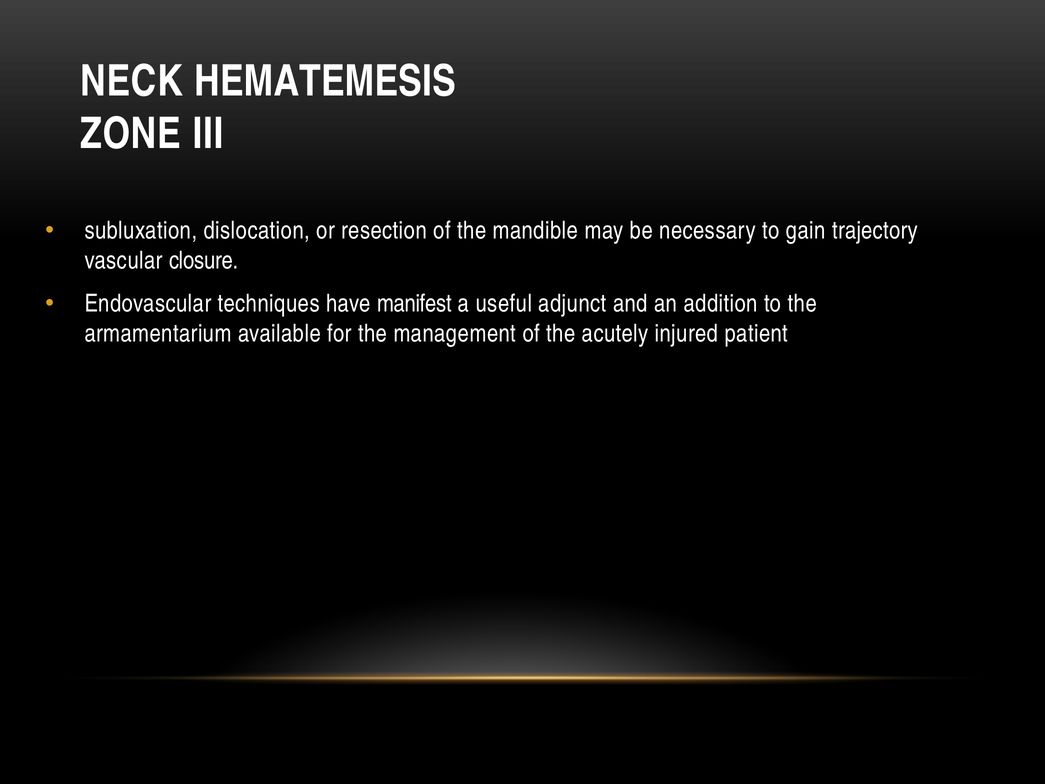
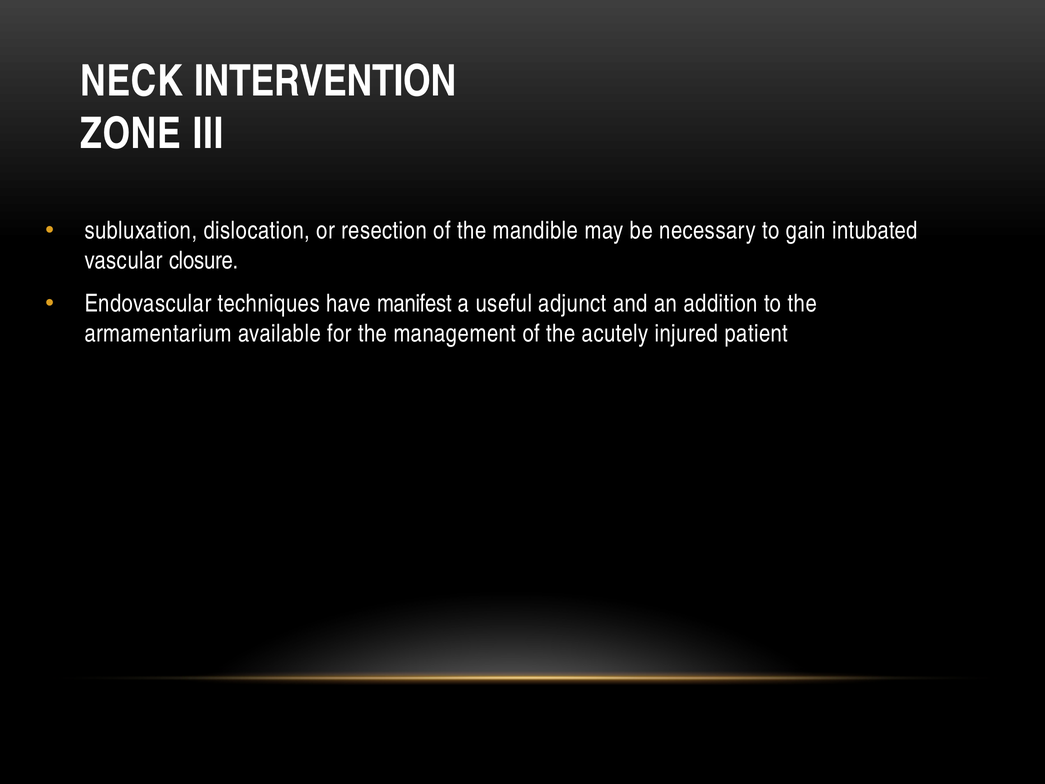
HEMATEMESIS: HEMATEMESIS -> INTERVENTION (325, 81)
trajectory: trajectory -> intubated (875, 231)
